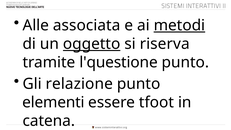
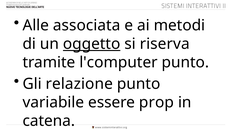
metodi underline: present -> none (179, 25)
l'questione: l'questione -> l'computer (118, 62)
elementi: elementi -> variabile (53, 102)
tfoot: tfoot -> prop (156, 102)
